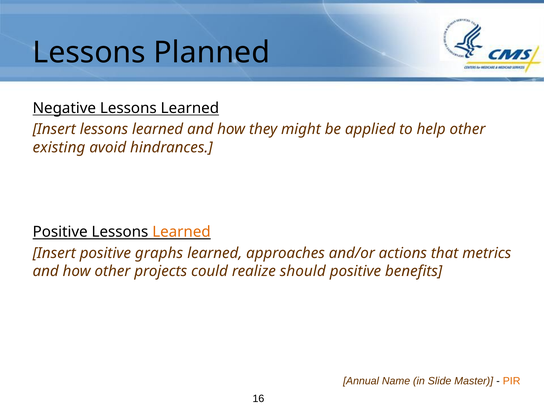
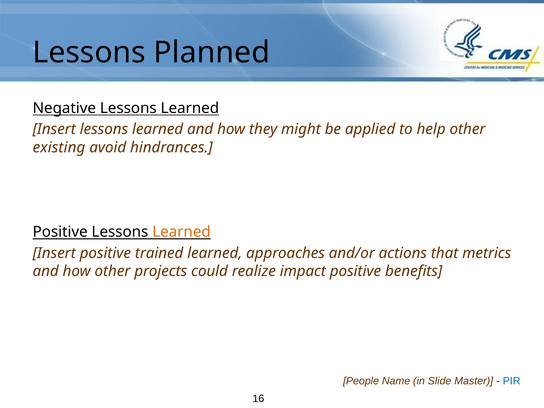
graphs: graphs -> trained (159, 253)
should: should -> impact (303, 271)
Annual: Annual -> People (361, 381)
PIR colour: orange -> blue (512, 381)
